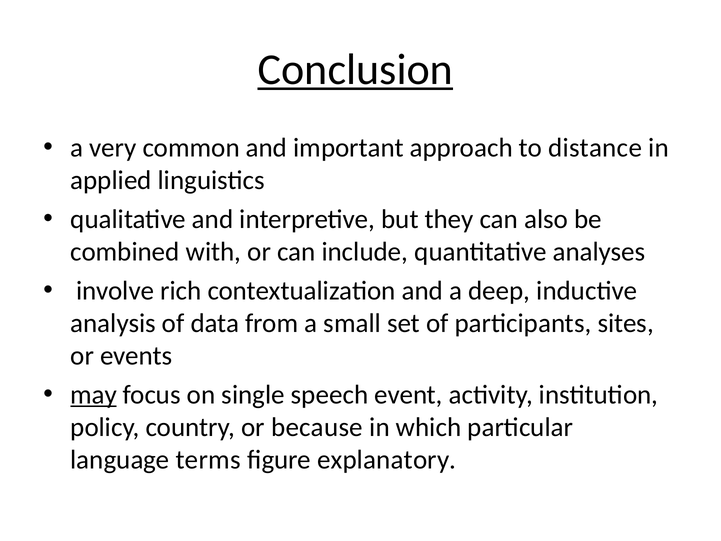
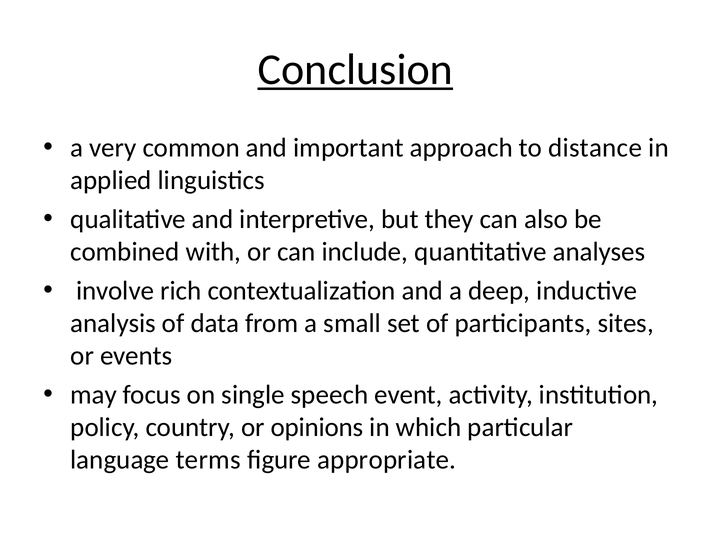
may underline: present -> none (94, 394)
because: because -> opinions (317, 427)
explanatory: explanatory -> appropriate (387, 459)
